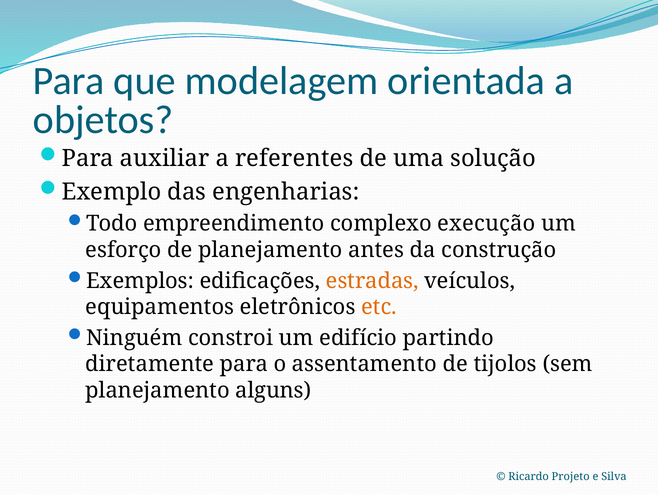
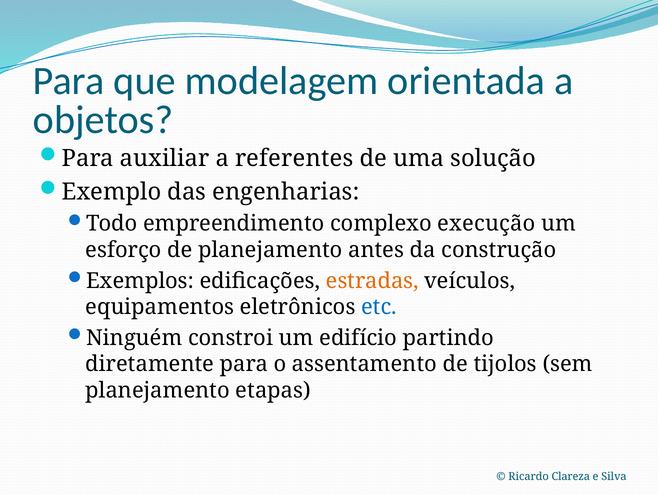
etc colour: orange -> blue (379, 307)
alguns: alguns -> etapas (273, 390)
Projeto: Projeto -> Clareza (571, 476)
